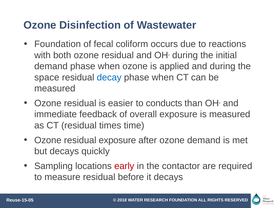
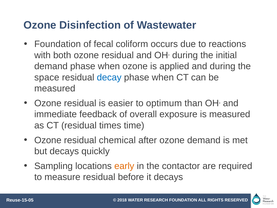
conducts: conducts -> optimum (164, 103)
residual exposure: exposure -> chemical (117, 140)
early colour: red -> orange (124, 166)
